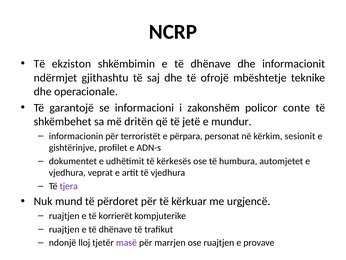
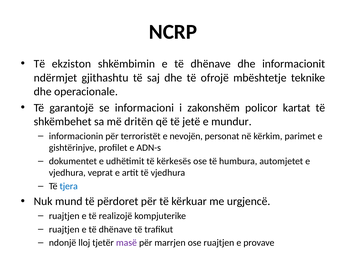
conte: conte -> kartat (297, 108)
përpara: përpara -> nevojën (186, 136)
sesionit: sesionit -> parimet (300, 136)
tjera colour: purple -> blue (69, 186)
korrierët: korrierët -> realizojë (115, 215)
